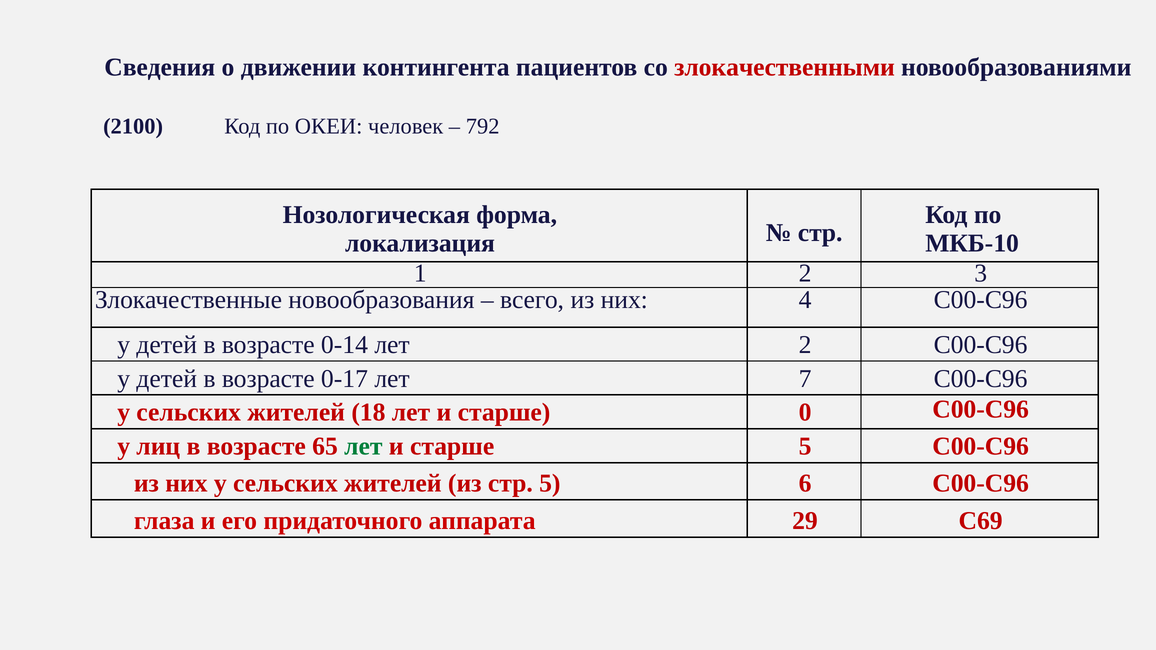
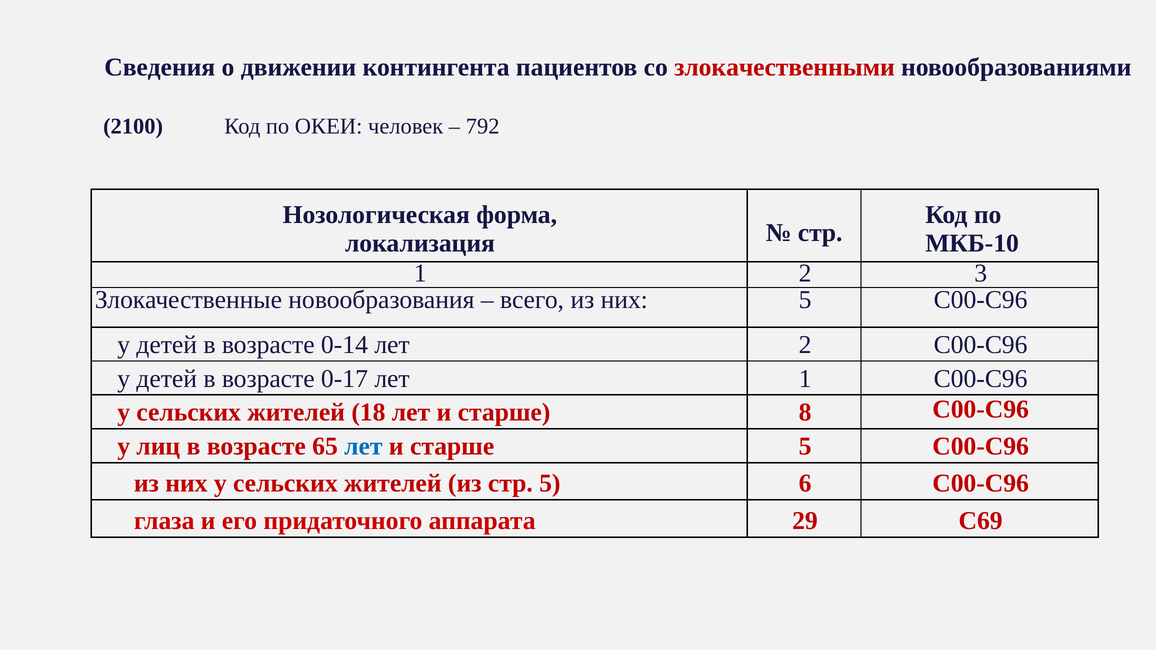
них 4: 4 -> 5 (805, 300)
лет 7: 7 -> 1 (805, 379)
0: 0 -> 8 (805, 413)
лет colour: green -> blue (363, 446)
